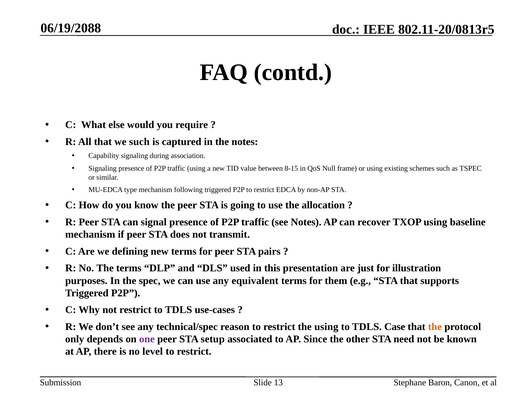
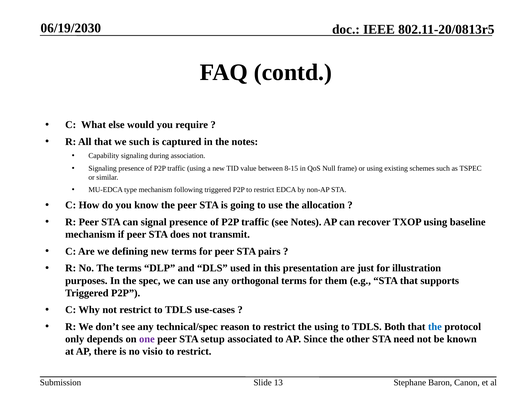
06/19/2088: 06/19/2088 -> 06/19/2030 (71, 28)
equivalent: equivalent -> orthogonal (255, 281)
Case: Case -> Both (395, 327)
the colour: orange -> blue (435, 327)
level: level -> visio (153, 352)
